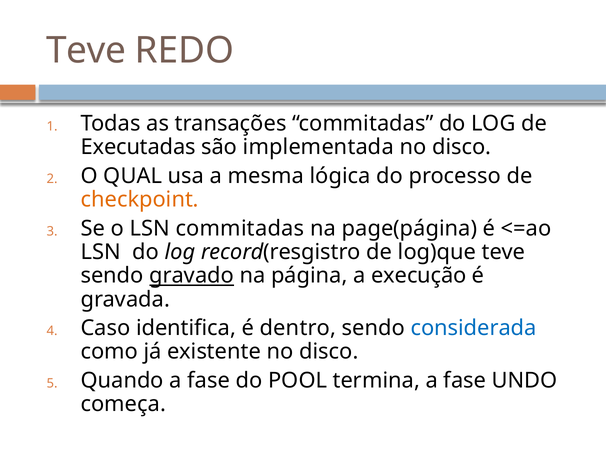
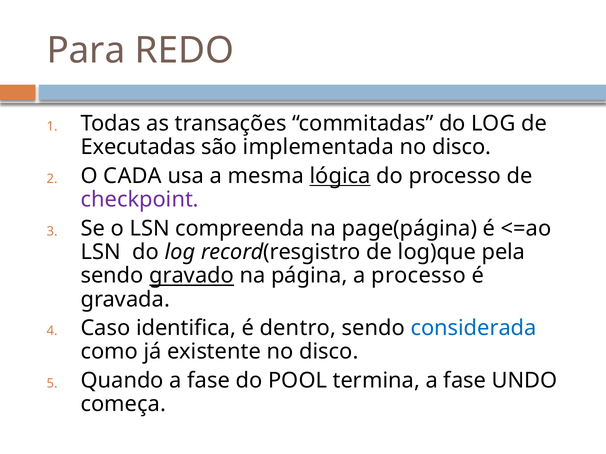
Teve: Teve -> Para (86, 51)
QUAL: QUAL -> CADA (133, 176)
lógica underline: none -> present (340, 176)
checkpoint colour: orange -> purple (140, 200)
LSN commitadas: commitadas -> compreenda (240, 229)
log)que teve: teve -> pela (503, 252)
a execução: execução -> processo (419, 276)
